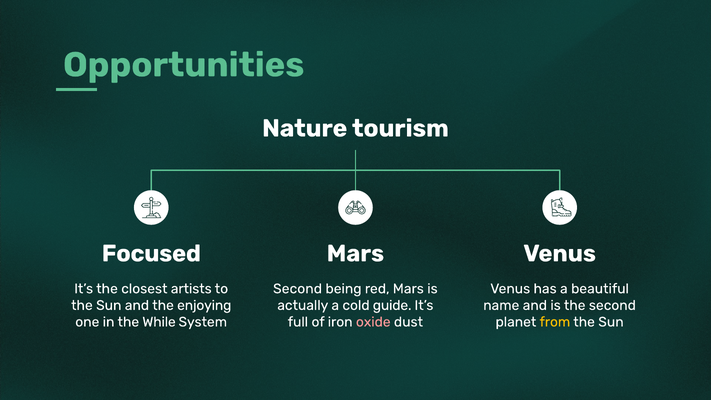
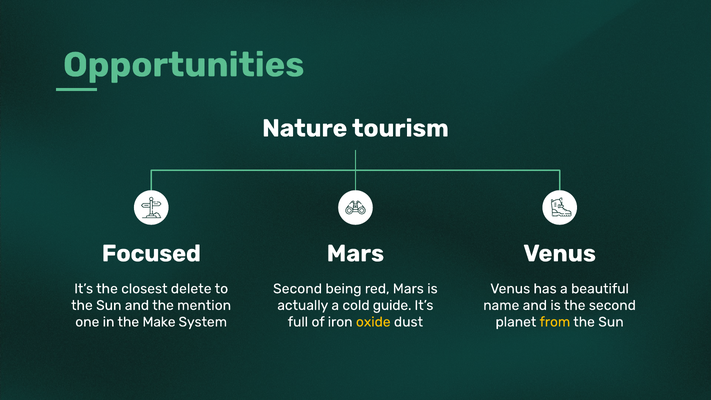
artists: artists -> delete (191, 289)
enjoying: enjoying -> mention (204, 305)
While: While -> Make (159, 322)
oxide colour: pink -> yellow (373, 322)
